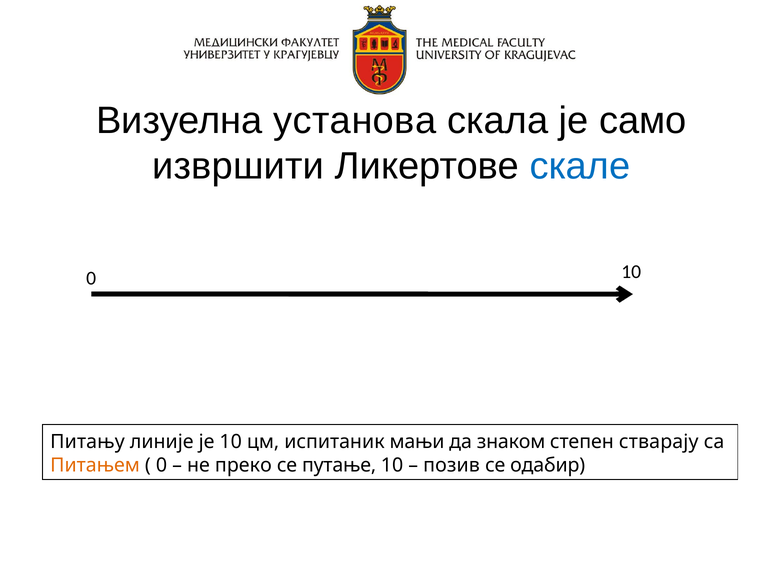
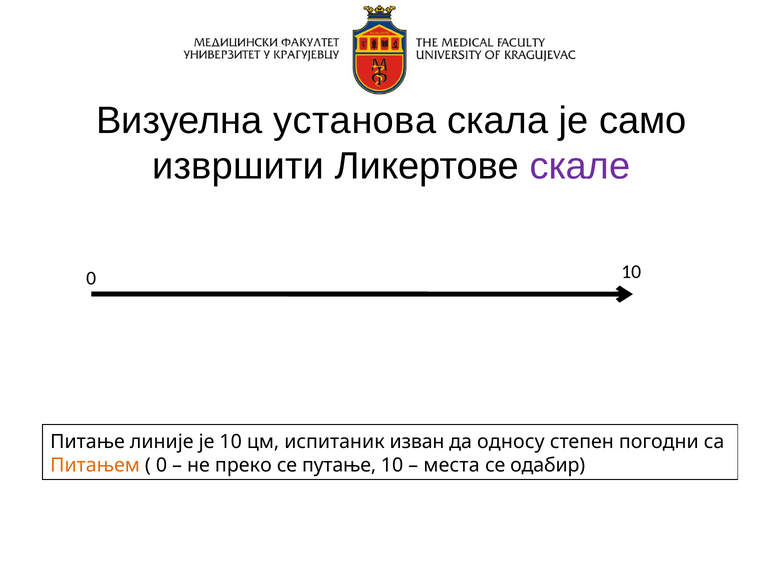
скале colour: blue -> purple (580, 166)
Питању: Питању -> Питање (88, 441)
мањи: мањи -> изван (417, 441)
знаком: знаком -> односу (511, 441)
стварају: стварају -> погодни (659, 441)
позив: позив -> места (452, 465)
